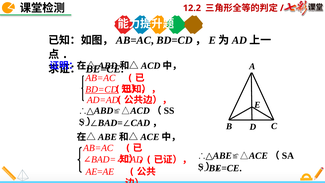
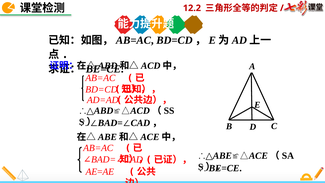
BD=CD underline: present -> none (101, 89)
